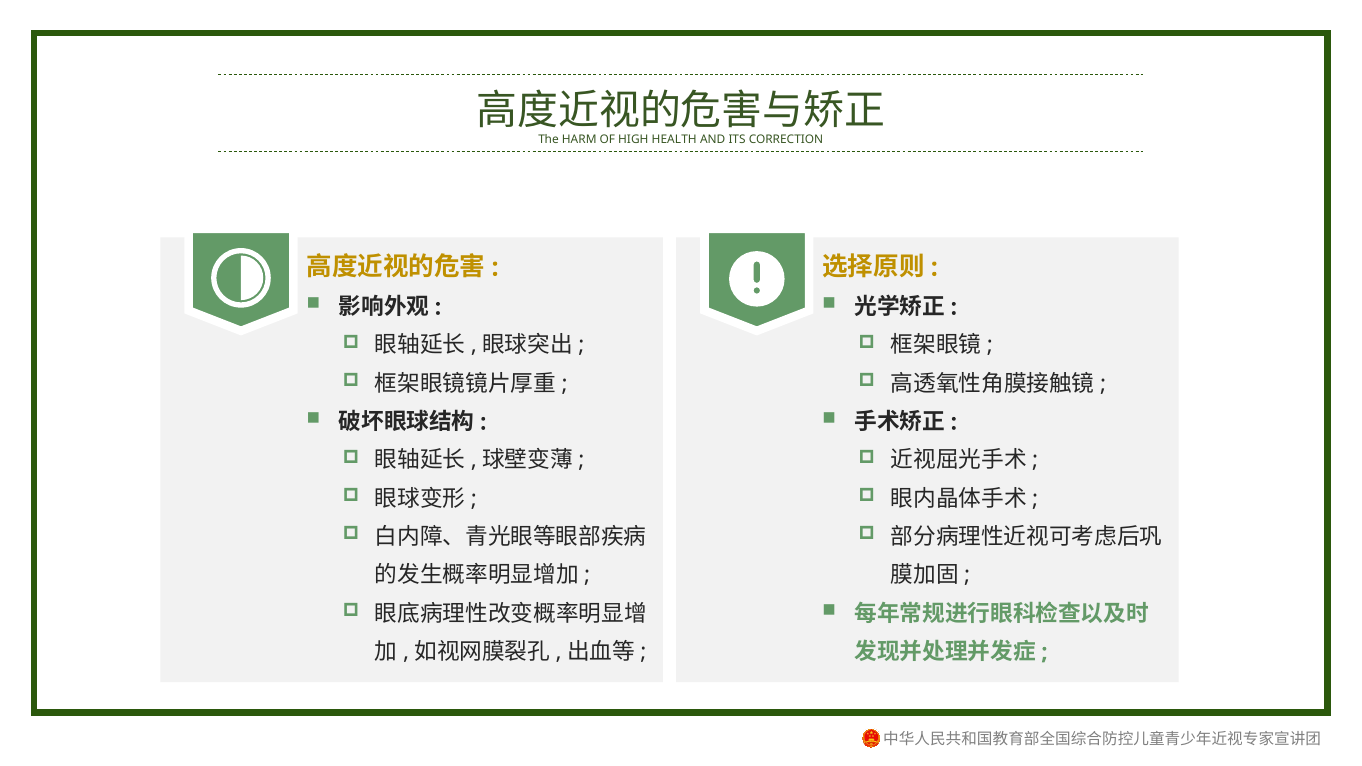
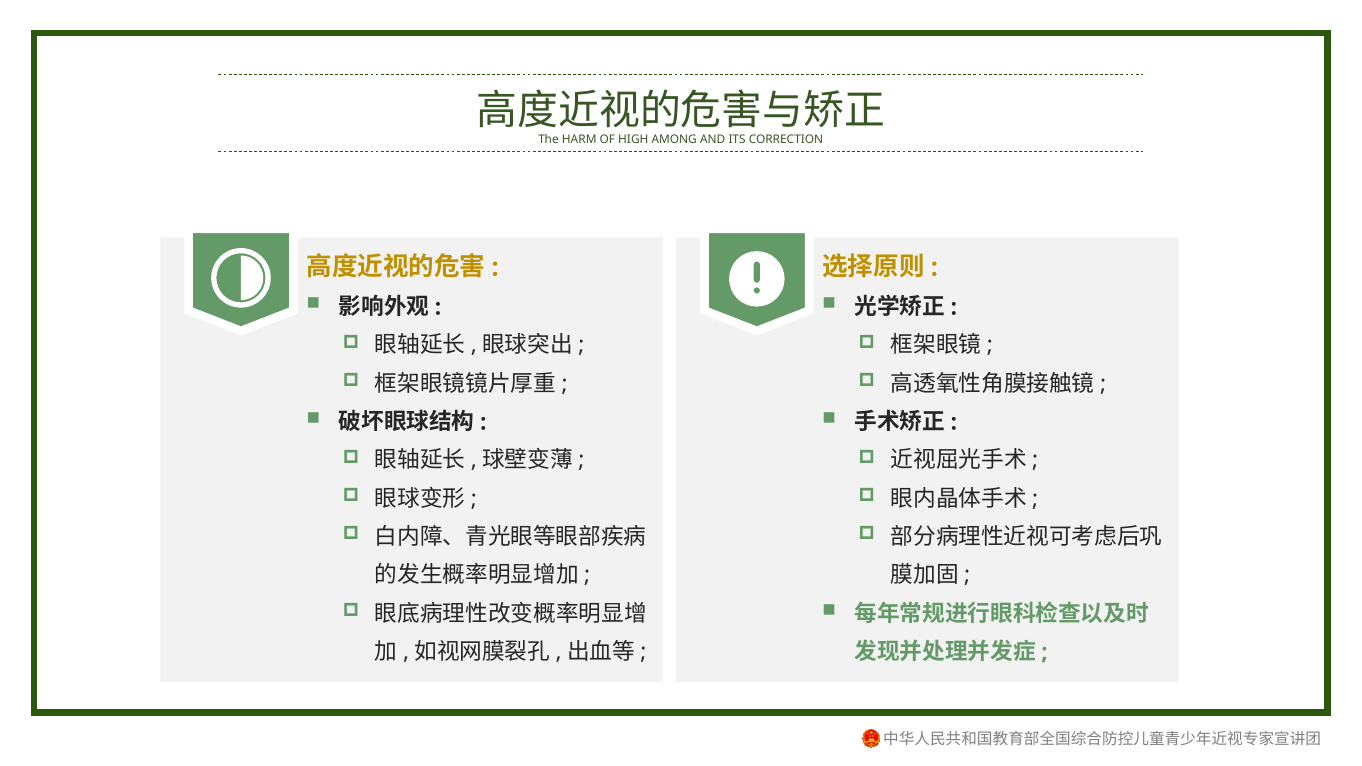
HEALTH: HEALTH -> AMONG (674, 140)
